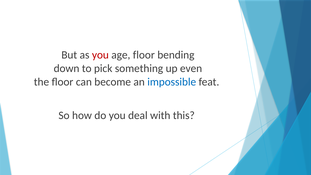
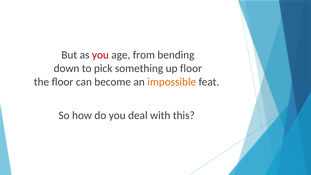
age floor: floor -> from (144, 55)
up even: even -> floor (191, 68)
impossible colour: blue -> orange (172, 82)
